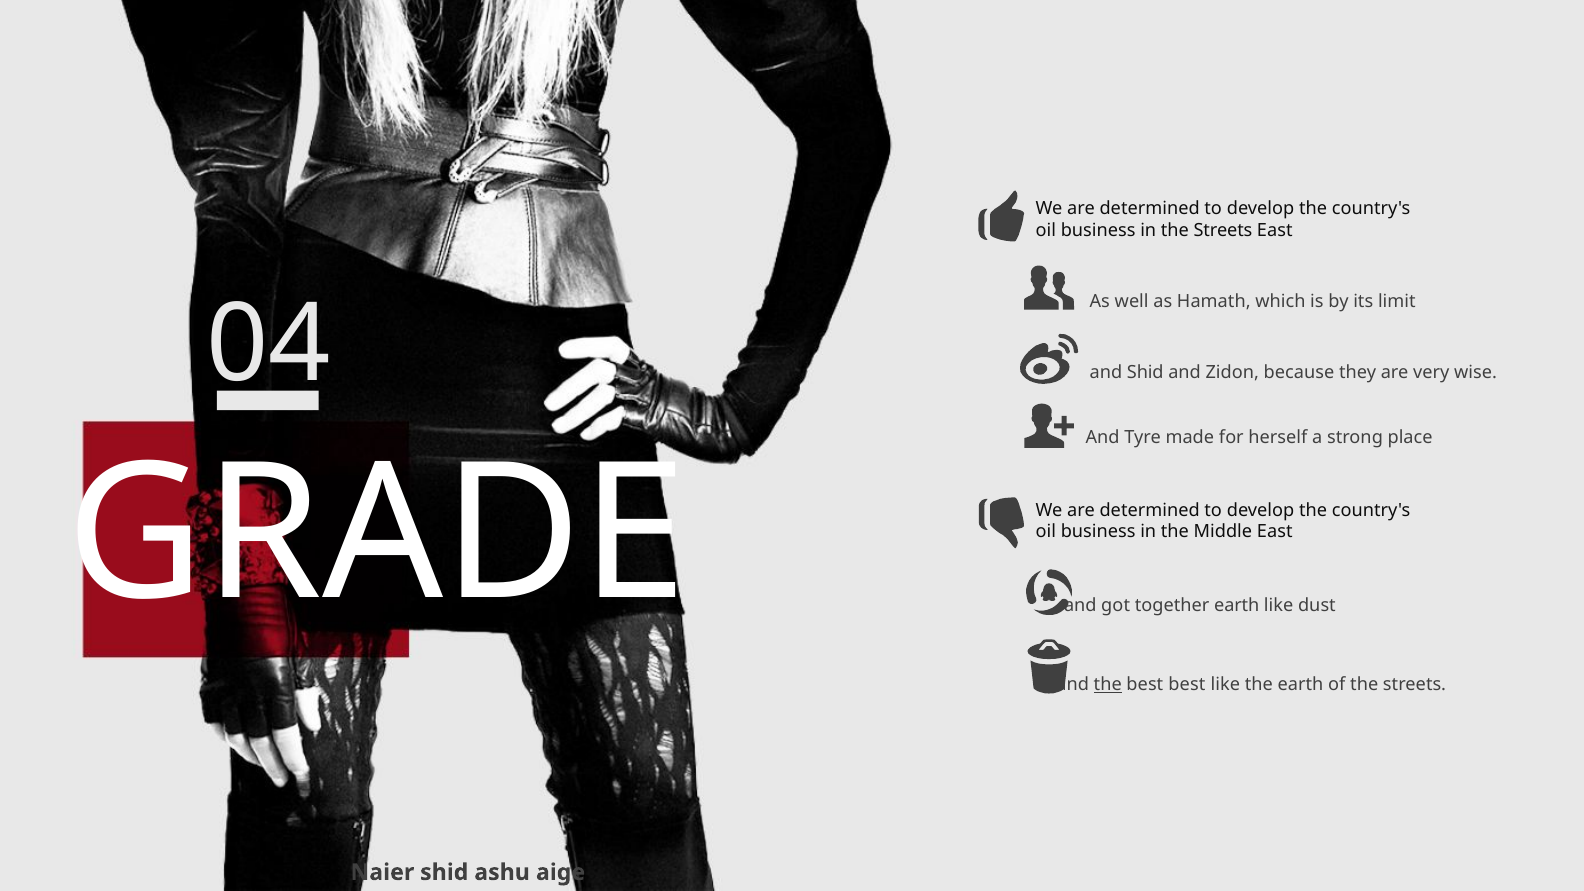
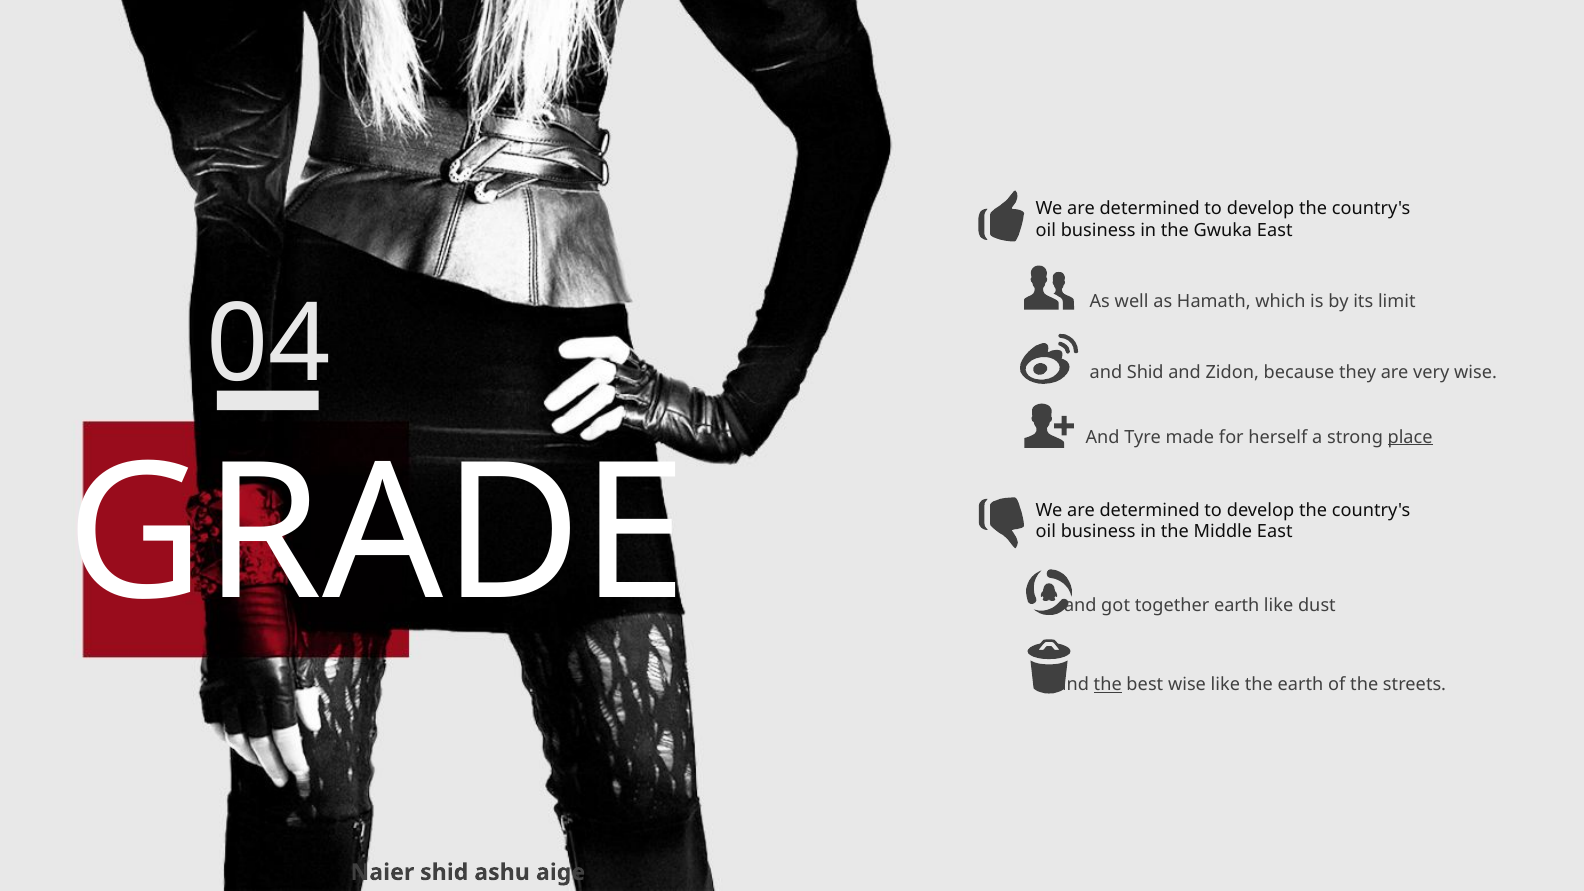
in the Streets: Streets -> Gwuka (1223, 230)
place underline: none -> present (1410, 437)
best best: best -> wise (1187, 684)
